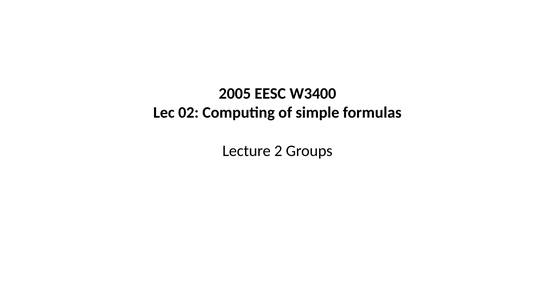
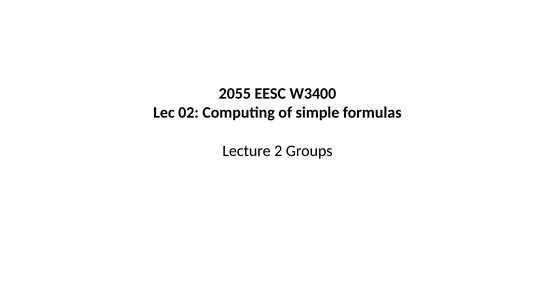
2005: 2005 -> 2055 (235, 93)
